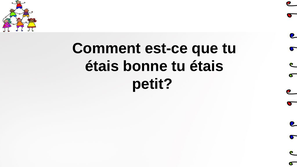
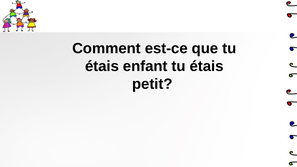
bonne: bonne -> enfant (145, 66)
